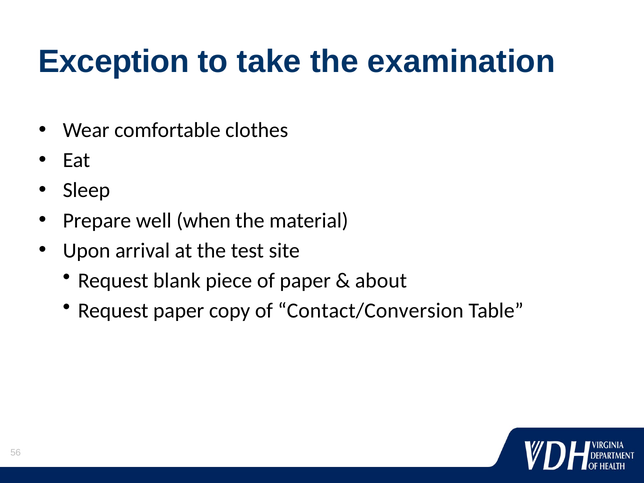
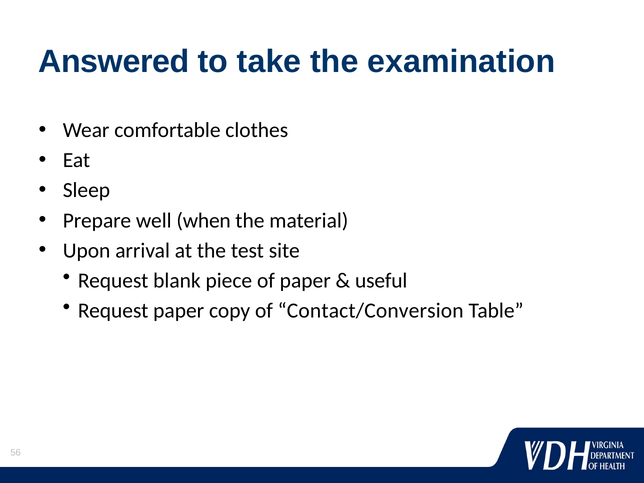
Exception: Exception -> Answered (114, 62)
about: about -> useful (381, 281)
